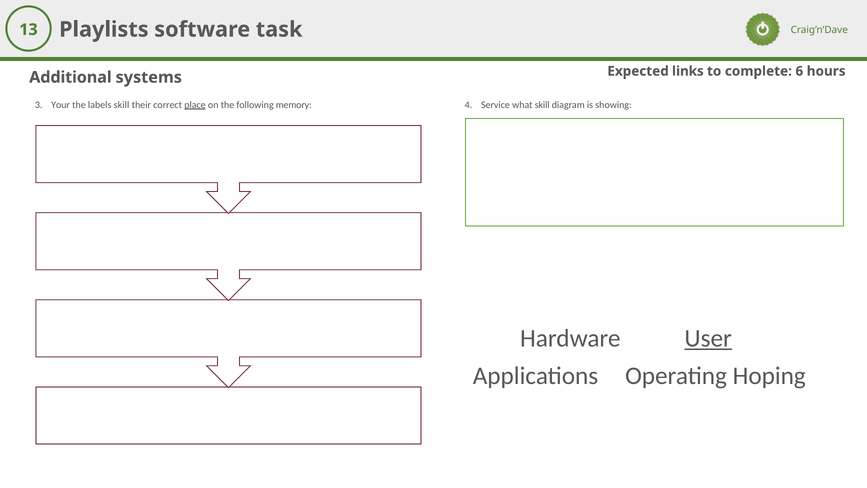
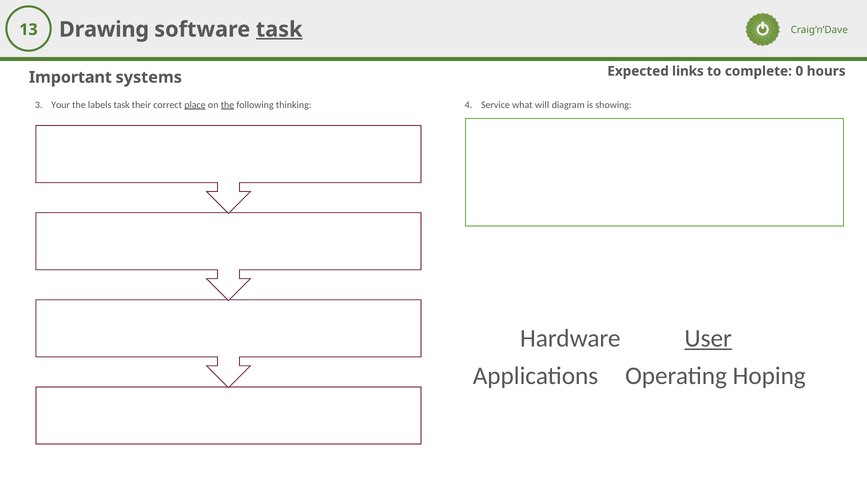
Playlists: Playlists -> Drawing (104, 29)
task underline: none -> present (279, 29)
6: 6 -> 0 (799, 71)
Additional: Additional -> Important (70, 77)
labels skill: skill -> task (122, 105)
the underline: none -> present (227, 105)
memory: memory -> thinking (294, 105)
what skill: skill -> will (542, 105)
